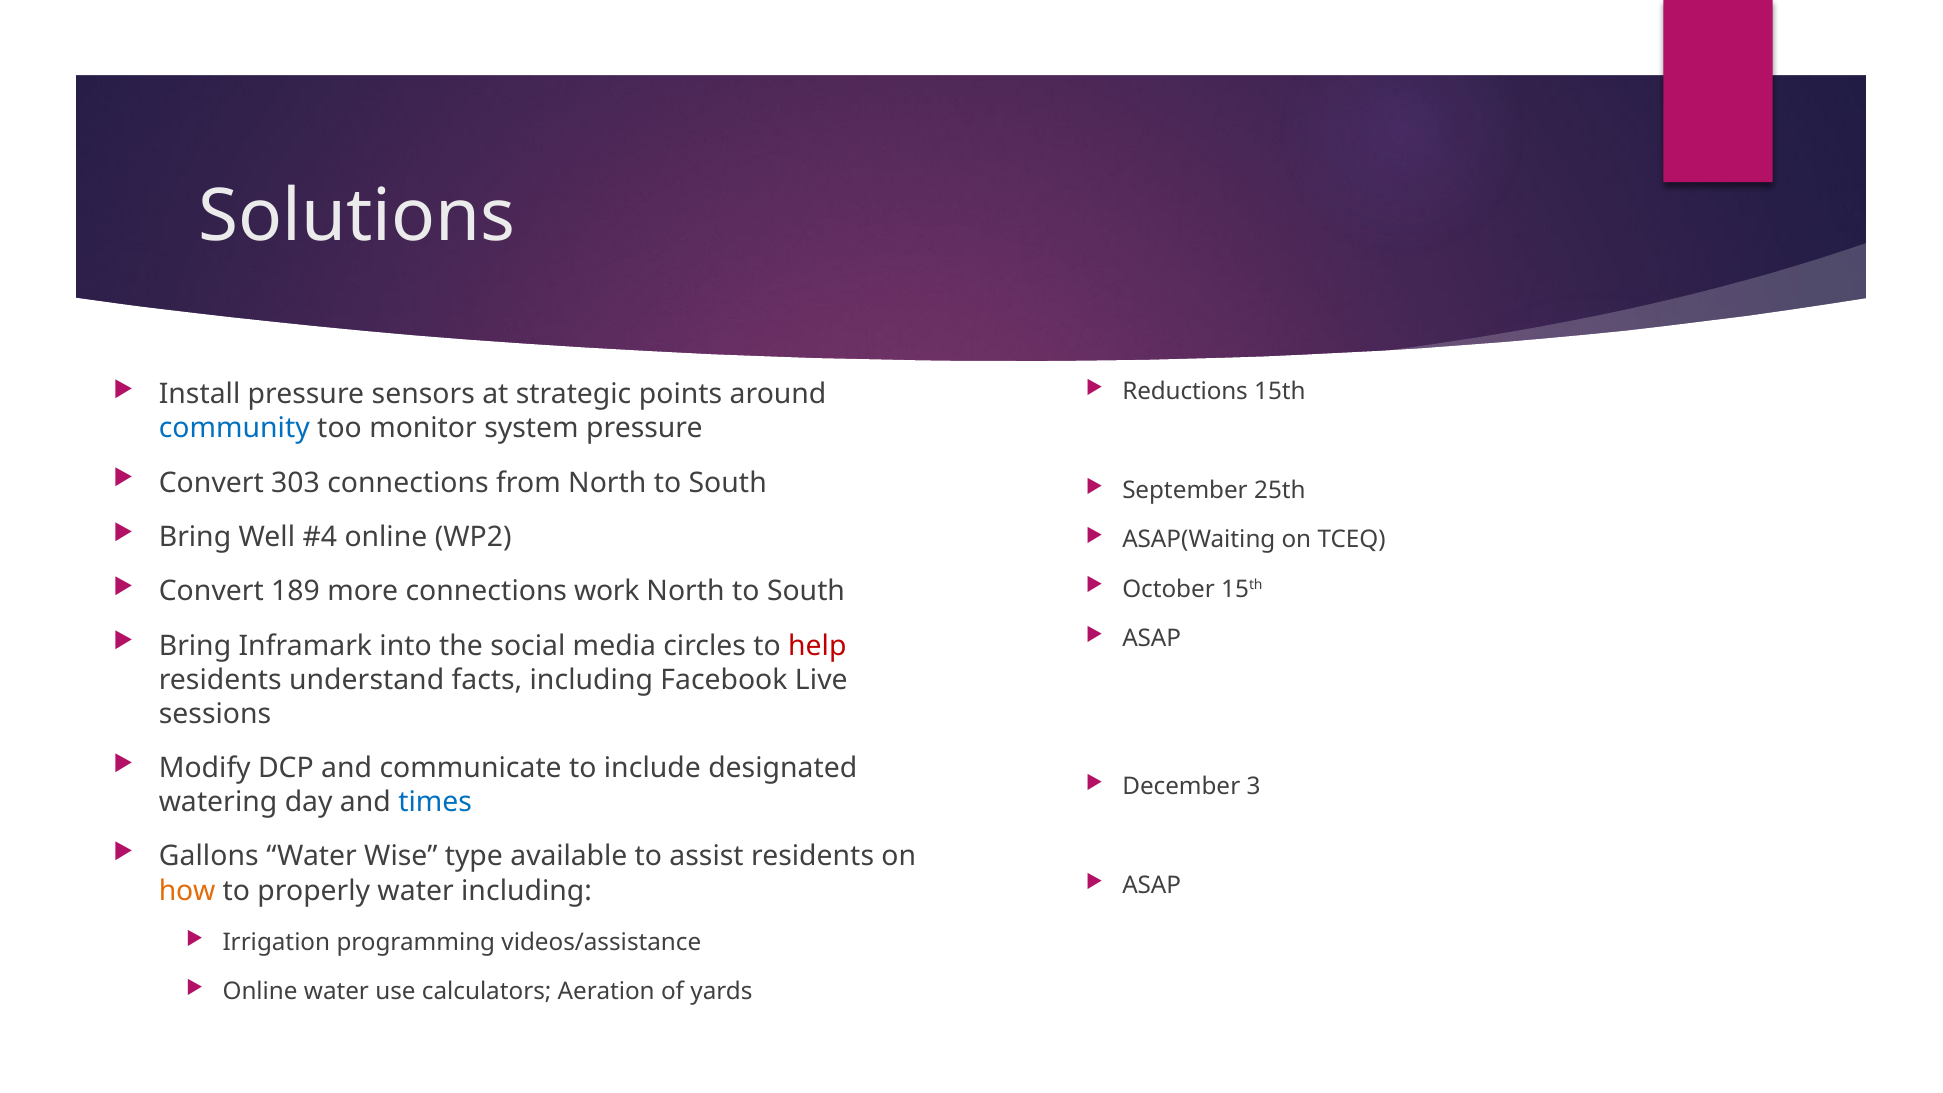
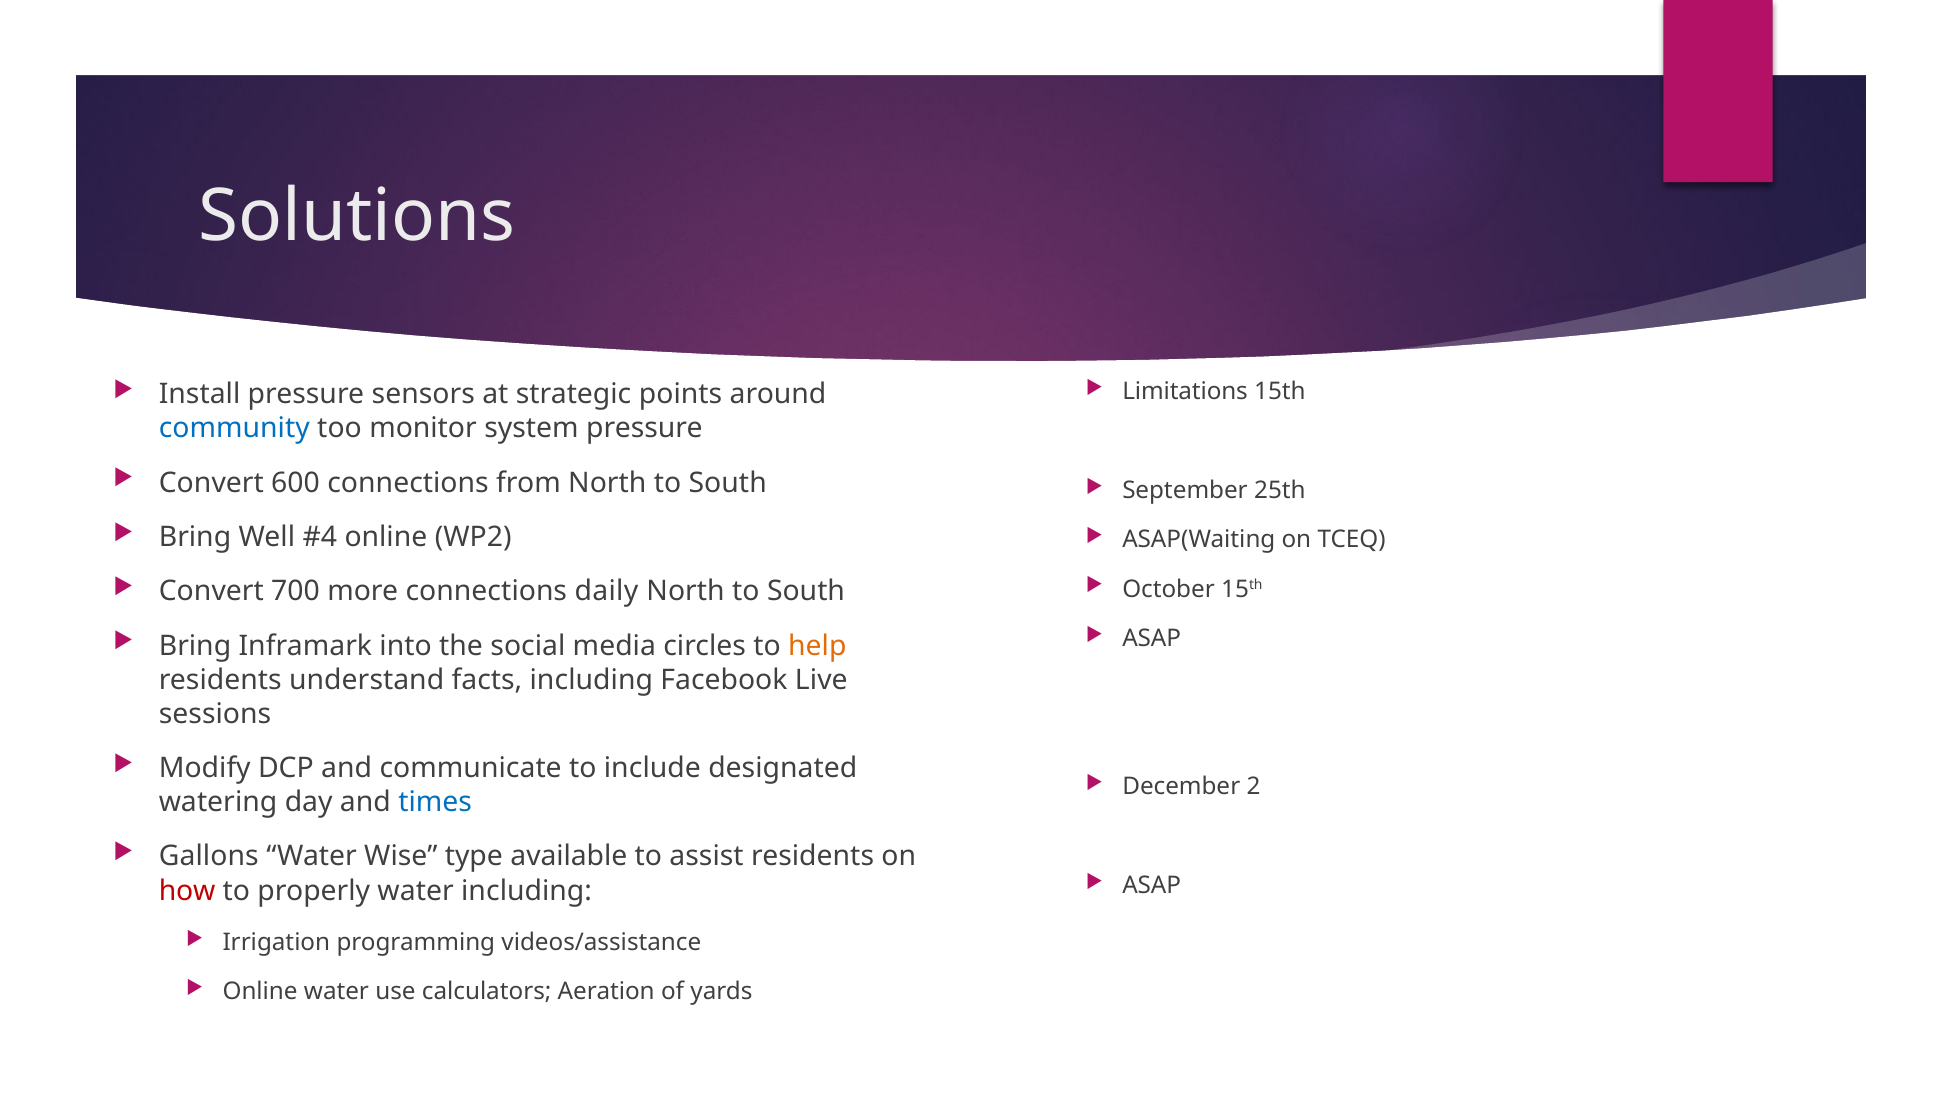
Reductions: Reductions -> Limitations (1185, 391)
303: 303 -> 600 (296, 483)
189: 189 -> 700 (296, 591)
work: work -> daily (607, 591)
help colour: red -> orange (817, 646)
3: 3 -> 2 (1253, 787)
how colour: orange -> red (187, 891)
